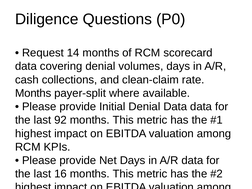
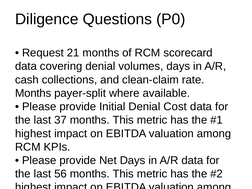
14: 14 -> 21 (73, 53)
Denial Data: Data -> Cost (175, 107)
92: 92 -> 37 (61, 120)
16: 16 -> 56 (61, 174)
